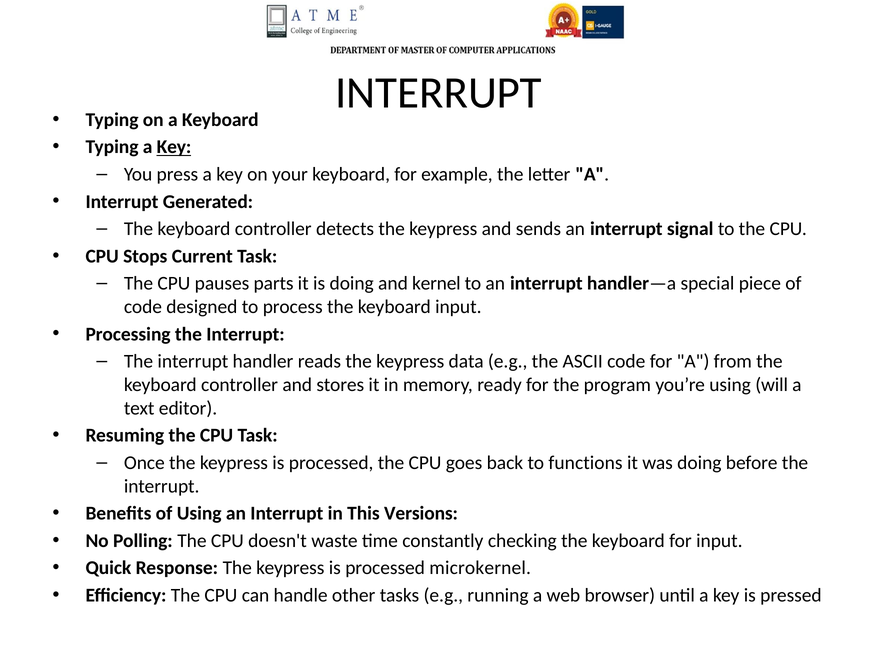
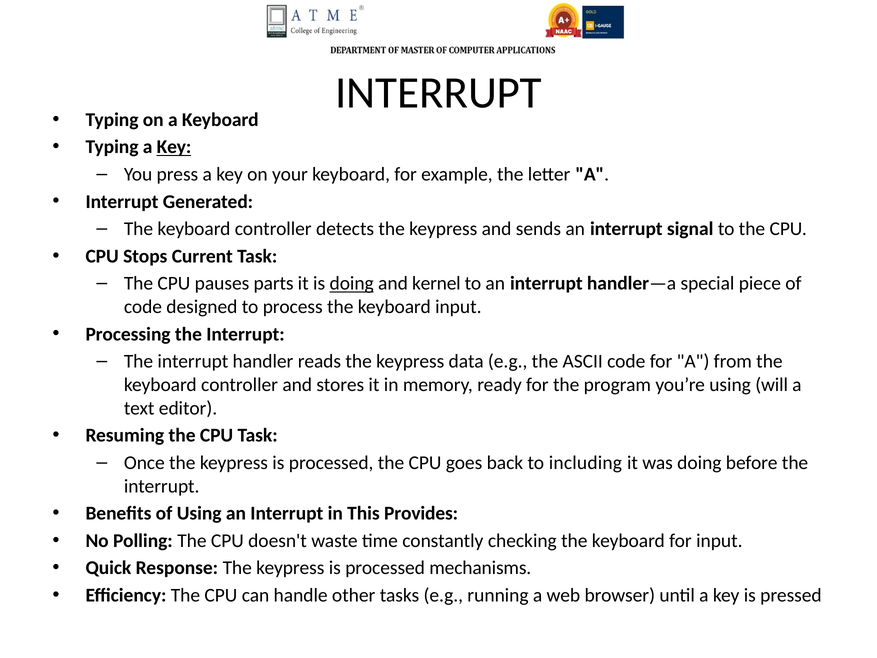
doing underline: none -> present (352, 283)
functions: functions -> including (585, 463)
Versions: Versions -> Provides (421, 513)
microkernel: microkernel -> mechanisms (480, 568)
